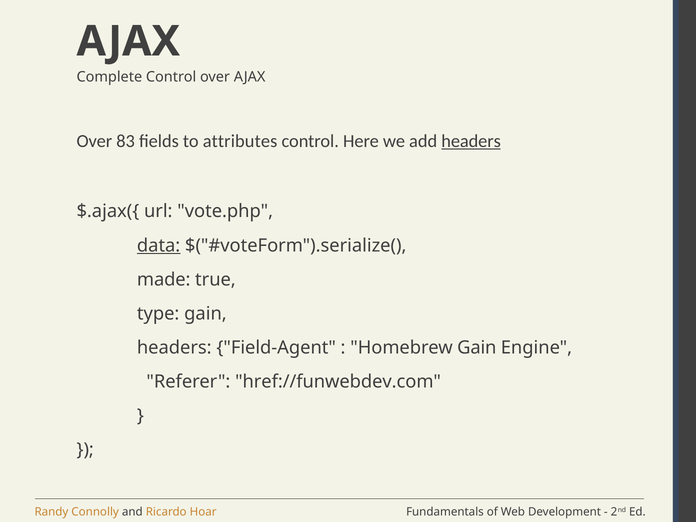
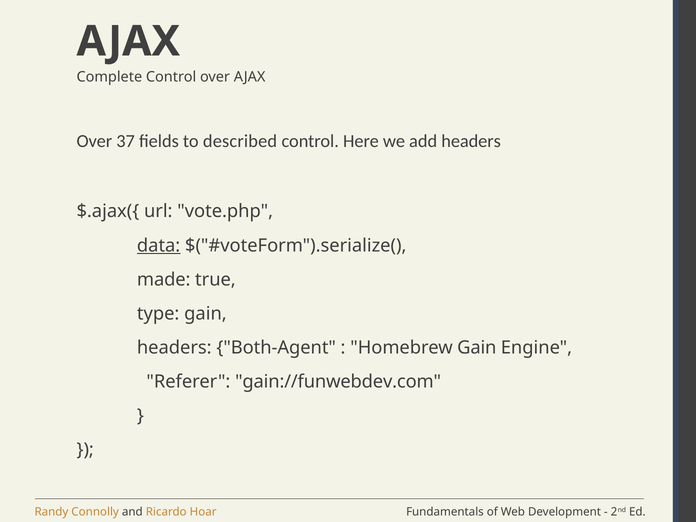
83: 83 -> 37 (126, 141)
attributes: attributes -> described (240, 141)
headers underline: present -> none (471, 141)
Field-Agent: Field-Agent -> Both-Agent (276, 348)
href://funwebdev.com: href://funwebdev.com -> gain://funwebdev.com (338, 382)
